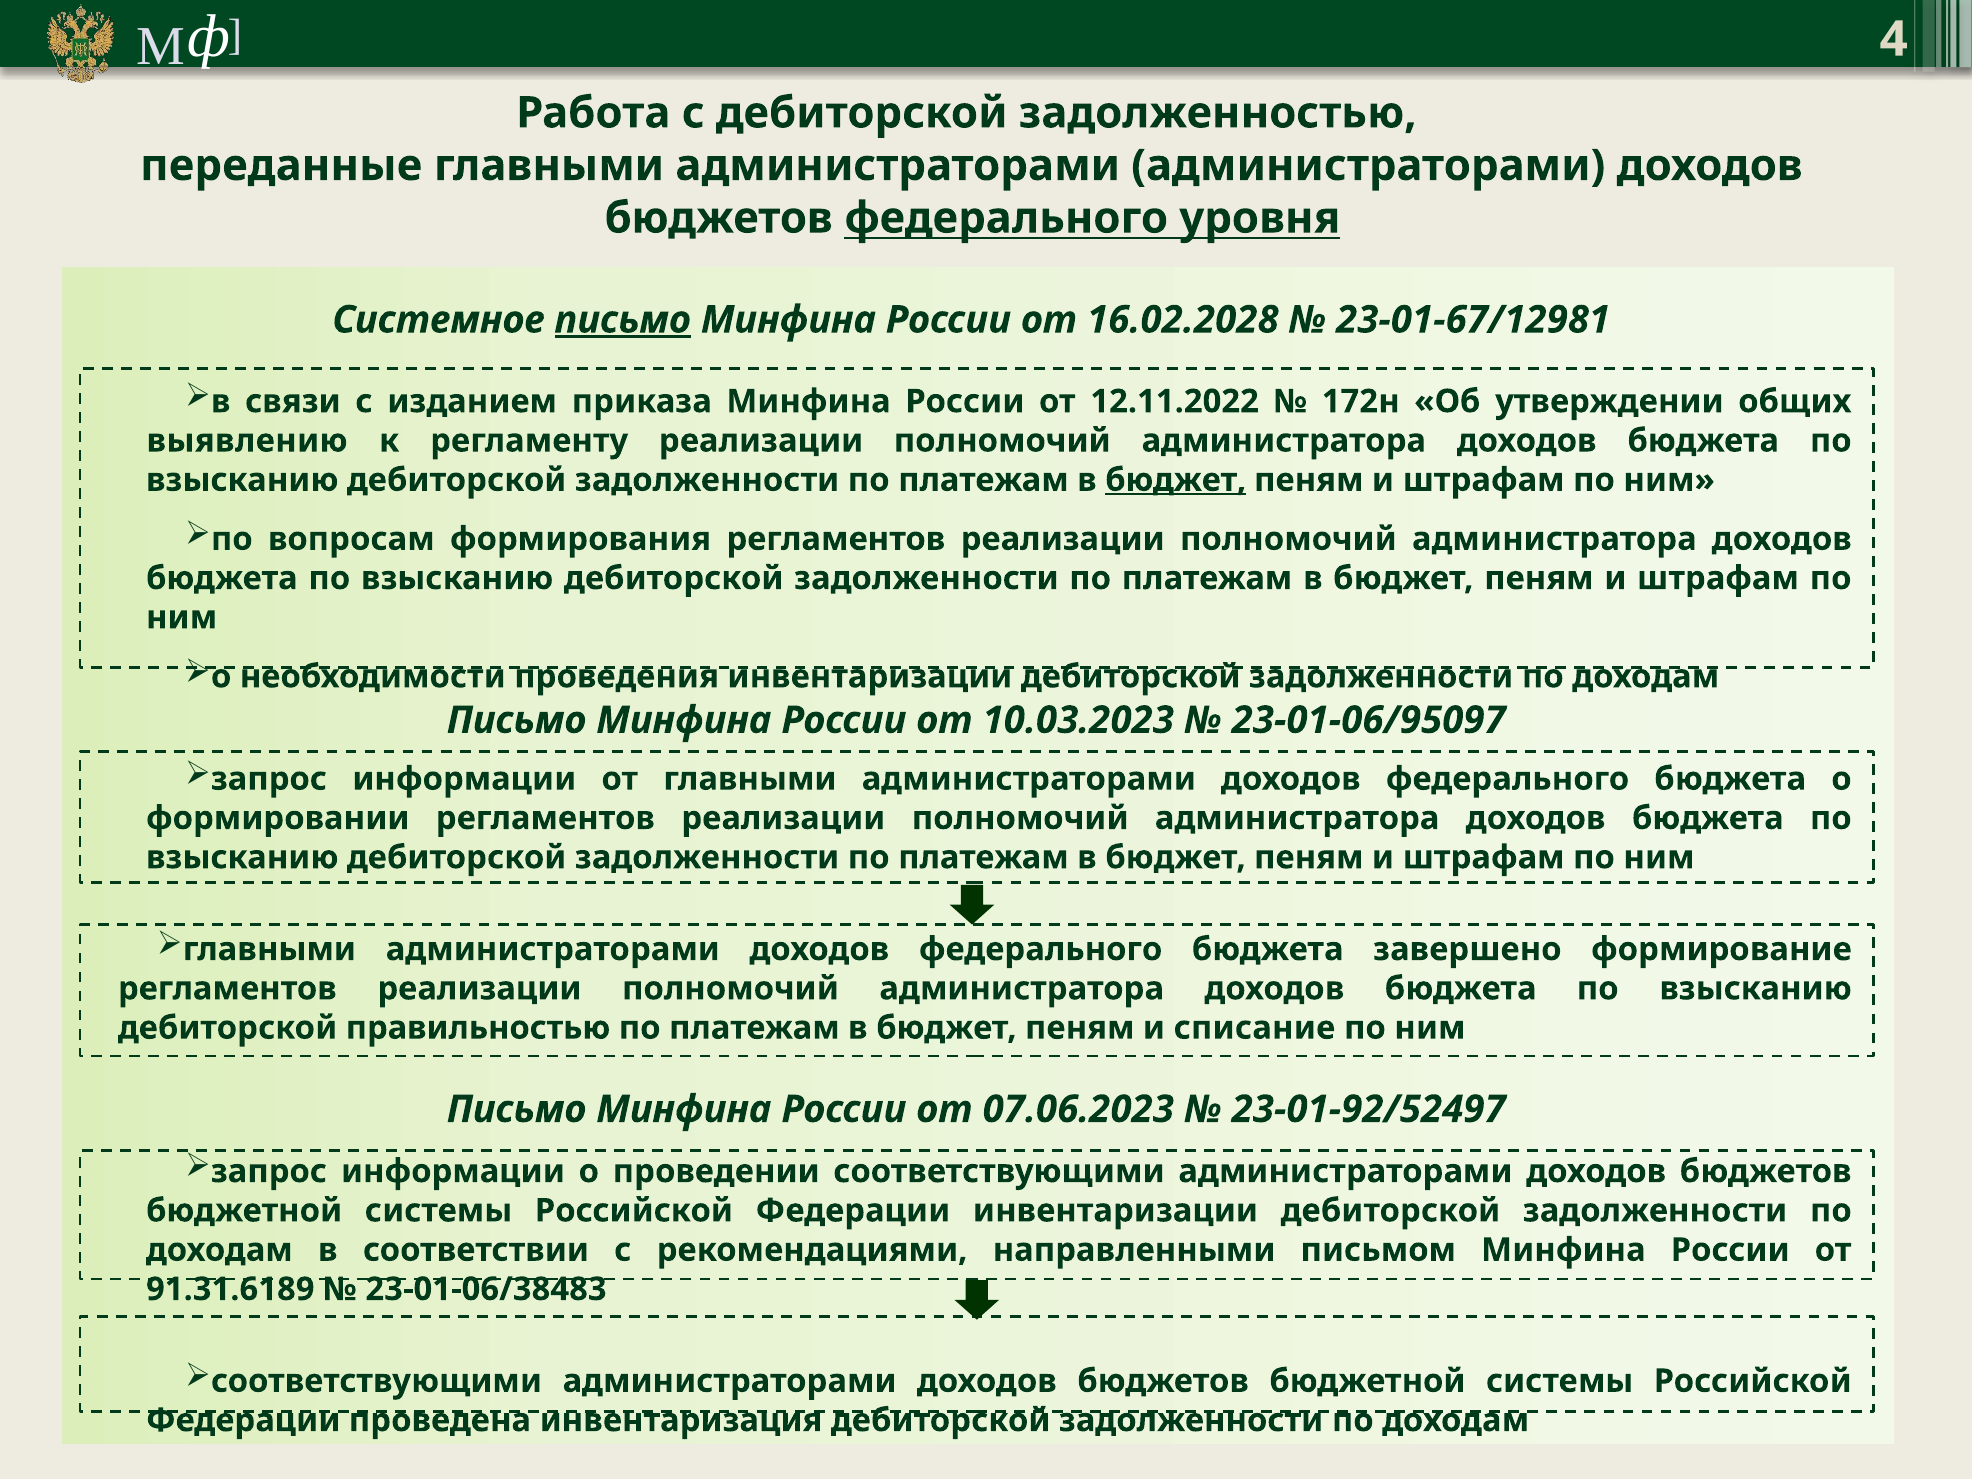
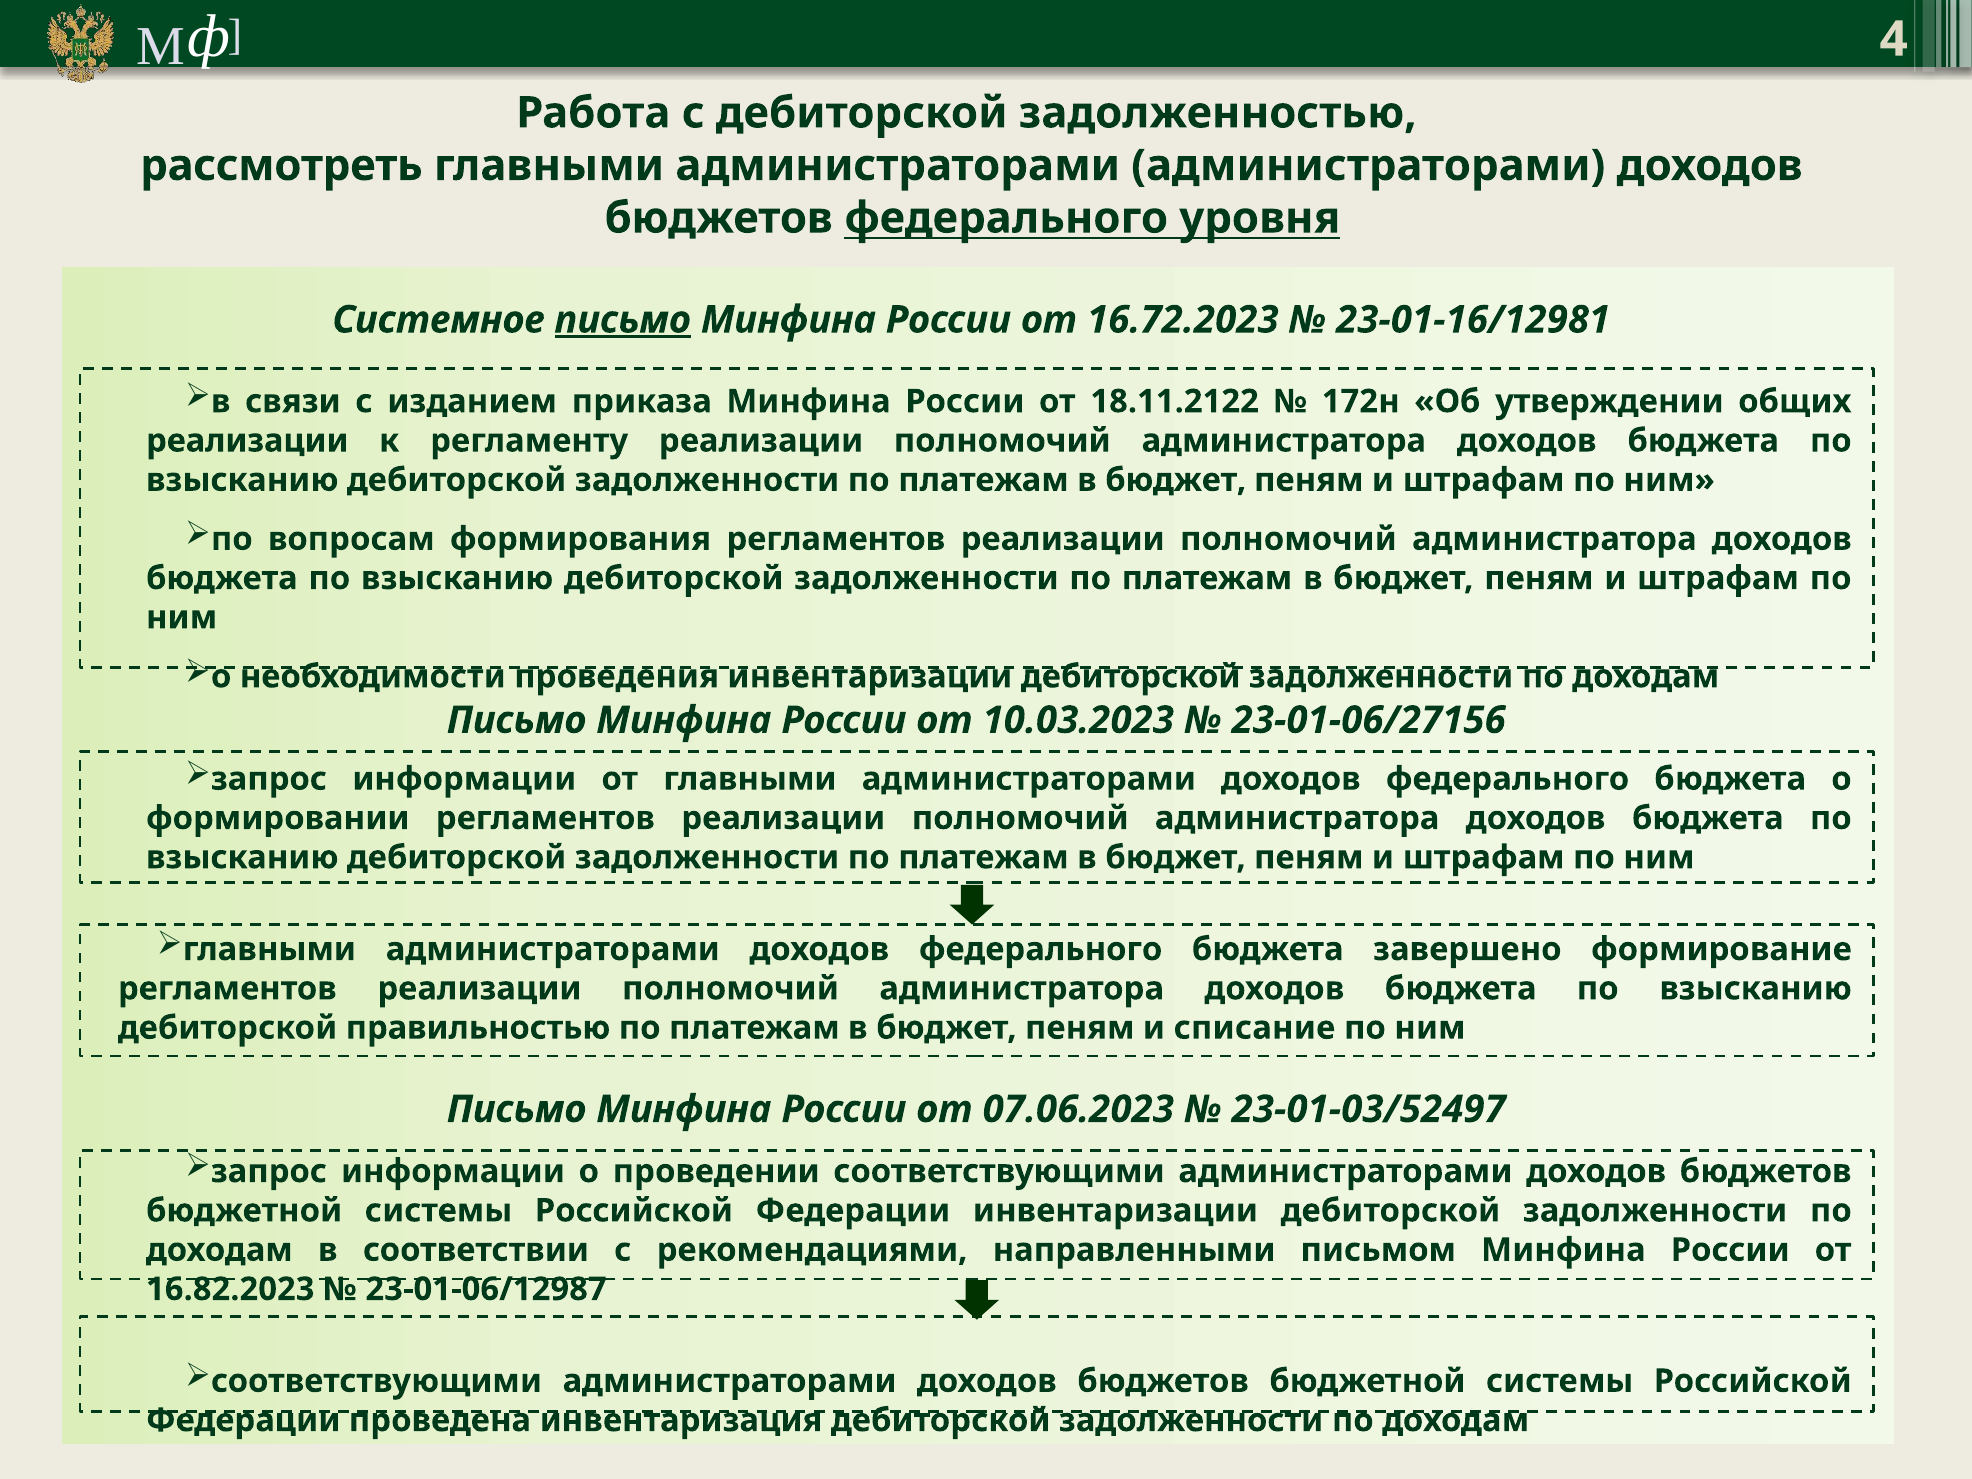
переданные: переданные -> рассмотреть (281, 166)
16.02.2028: 16.02.2028 -> 16.72.2023 (1183, 320)
23-01-67/12981: 23-01-67/12981 -> 23-01-16/12981 (1473, 320)
12.11.2022: 12.11.2022 -> 18.11.2122 (1175, 401)
выявлению: выявлению -> реализации (247, 441)
бюджет underline: present -> none (1176, 480)
23-01-06/95097: 23-01-06/95097 -> 23-01-06/27156 (1369, 720)
23-01-92/52497: 23-01-92/52497 -> 23-01-03/52497 (1369, 1109)
91.31.6189: 91.31.6189 -> 16.82.2023 (230, 1289)
23-01-06/38483: 23-01-06/38483 -> 23-01-06/12987 (486, 1289)
